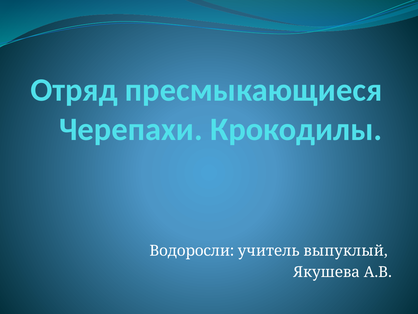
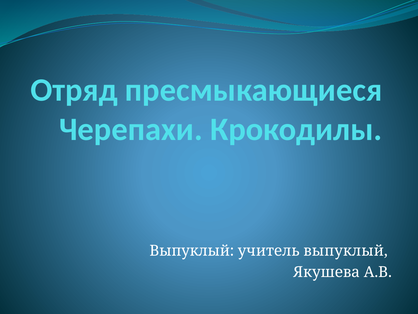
Водоросли: Водоросли -> Выпуклый (192, 251)
